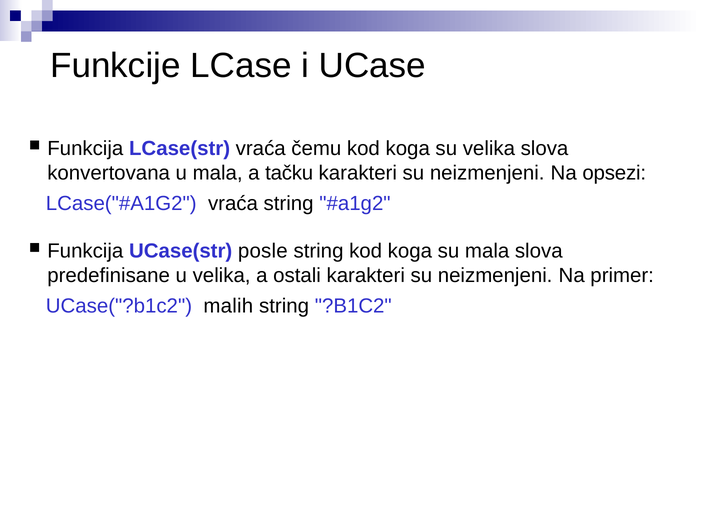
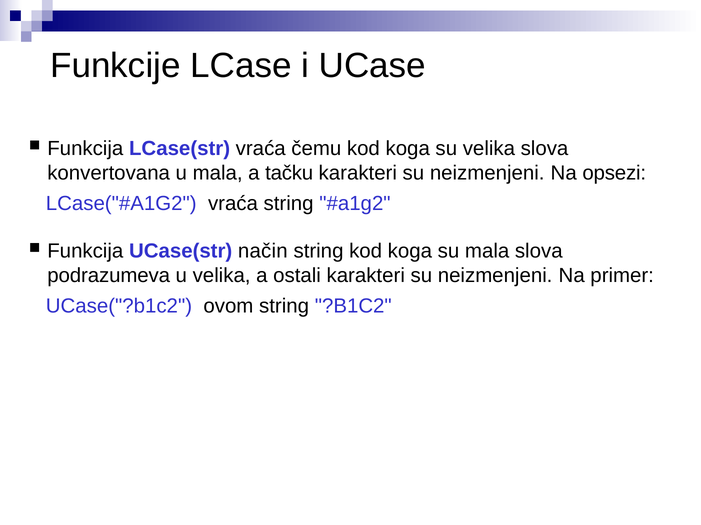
posle: posle -> način (263, 251)
predefinisane: predefinisane -> podrazumeva (109, 276)
malih: malih -> ovom (228, 306)
